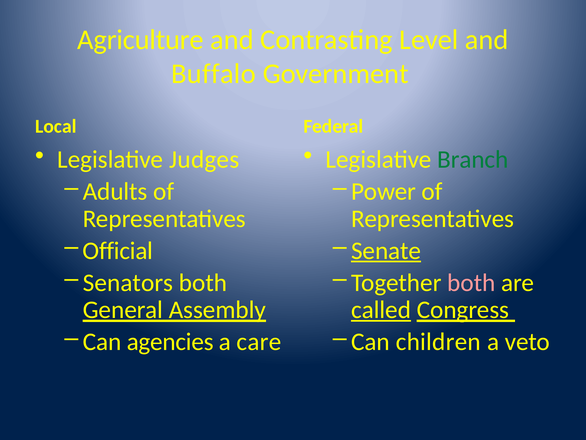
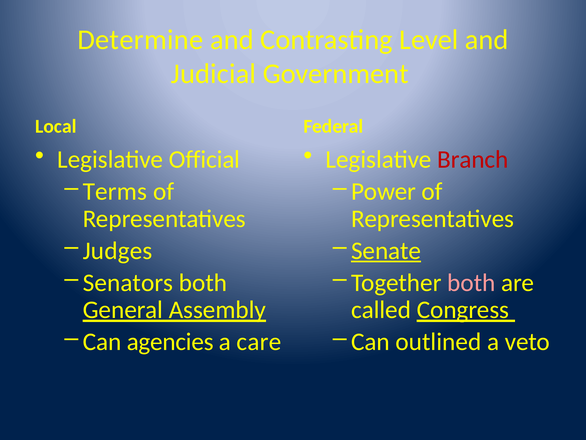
Agriculture: Agriculture -> Determine (140, 40)
Buffalo: Buffalo -> Judicial (213, 74)
Judges: Judges -> Official (204, 159)
Branch colour: green -> red (473, 159)
Adults: Adults -> Terms (115, 191)
Official: Official -> Judges (118, 250)
called underline: present -> none (381, 310)
children: children -> outlined (438, 342)
